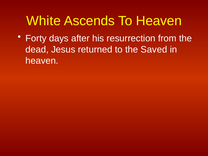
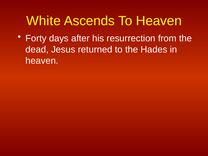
Saved: Saved -> Hades (154, 50)
